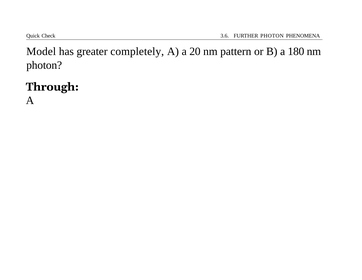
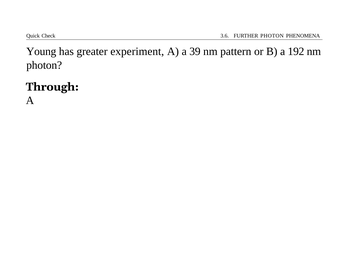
Model: Model -> Young (41, 51)
completely: completely -> experiment (137, 51)
20: 20 -> 39 (195, 51)
180: 180 -> 192 (296, 51)
